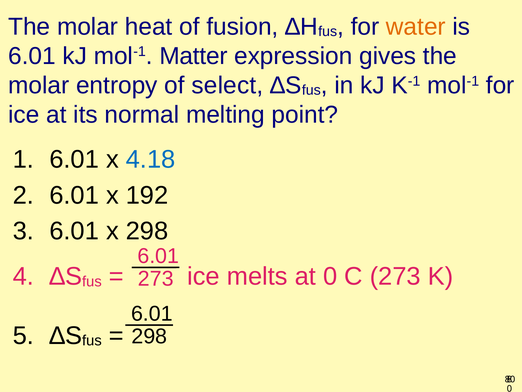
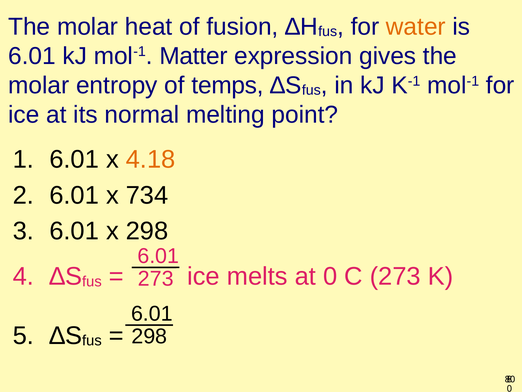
select: select -> temps (228, 85)
4.18 colour: blue -> orange (151, 159)
192: 192 -> 734 (147, 195)
